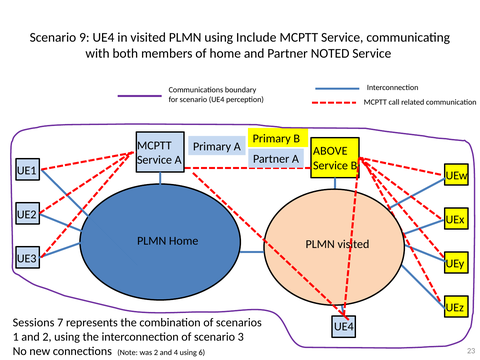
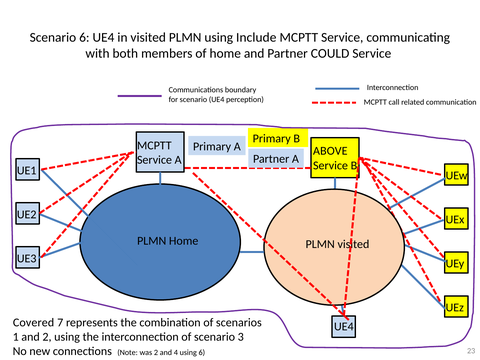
Scenario 9: 9 -> 6 (84, 37)
NOTED: NOTED -> COULD (330, 53)
Sessions: Sessions -> Covered (34, 322)
